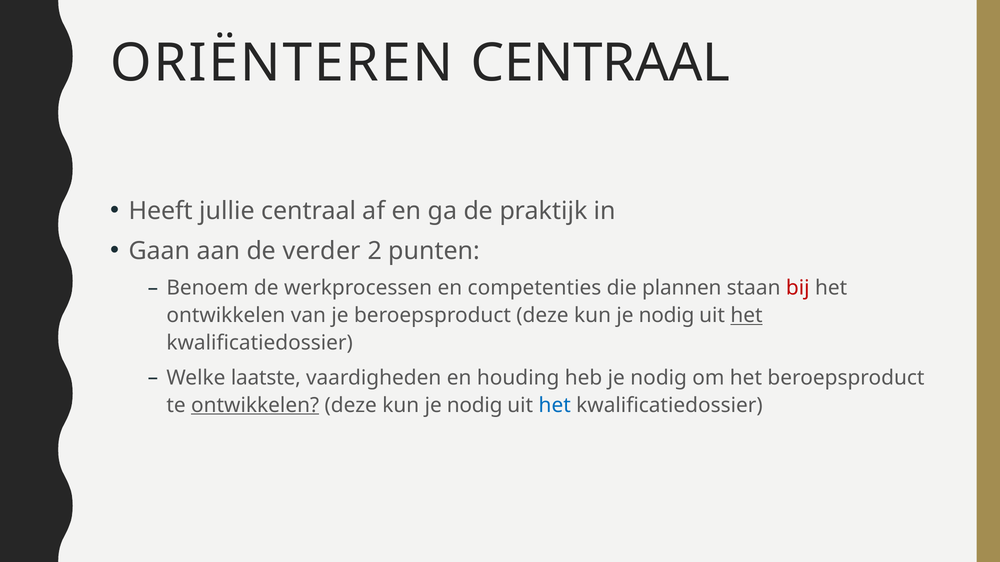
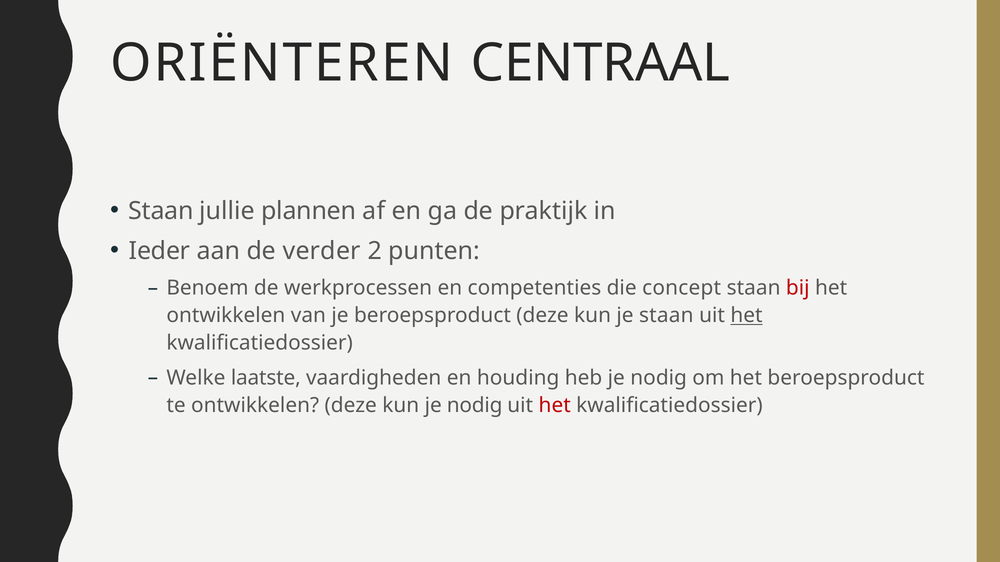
Heeft: Heeft -> Staan (161, 211)
jullie centraal: centraal -> plannen (309, 211)
Gaan: Gaan -> Ieder (160, 251)
plannen: plannen -> concept (682, 288)
nodig: nodig -> staan (666, 316)
ontwikkelen underline: present -> none (255, 405)
het colour: blue -> red (555, 405)
